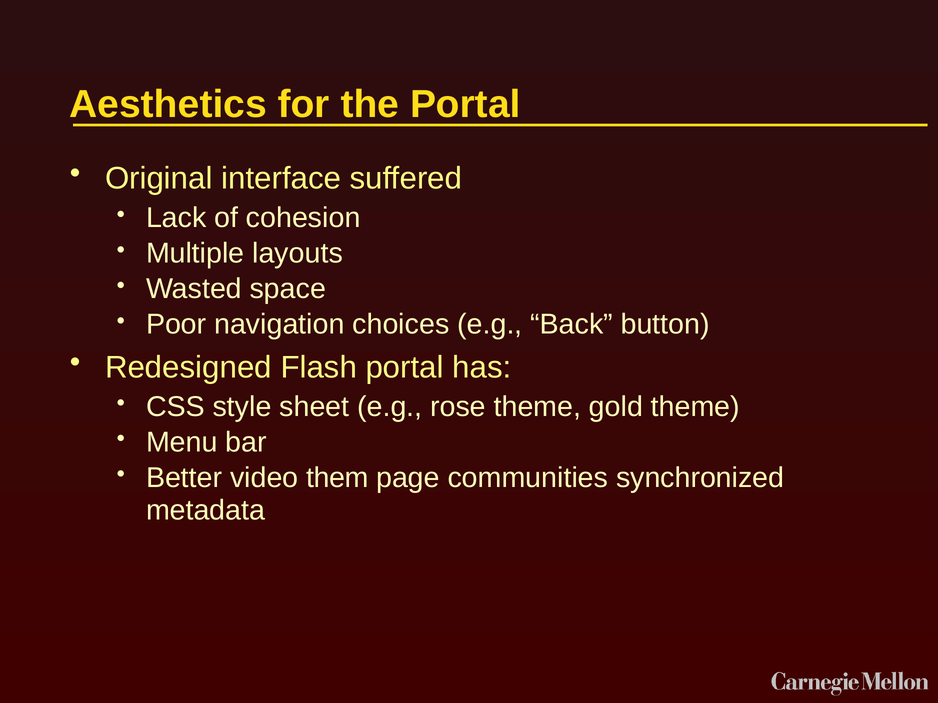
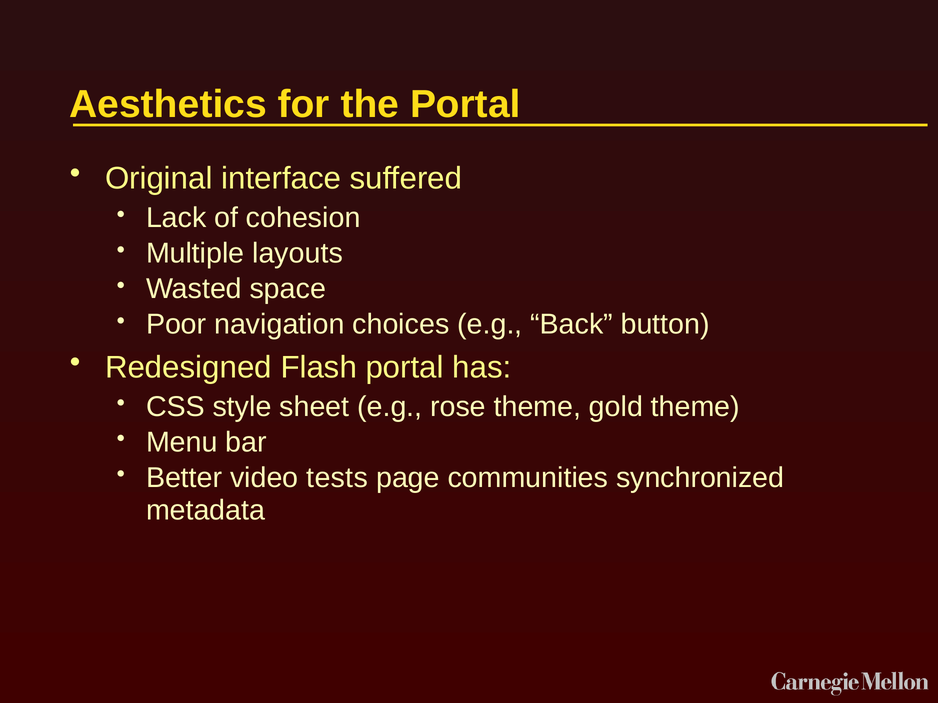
them: them -> tests (337, 478)
